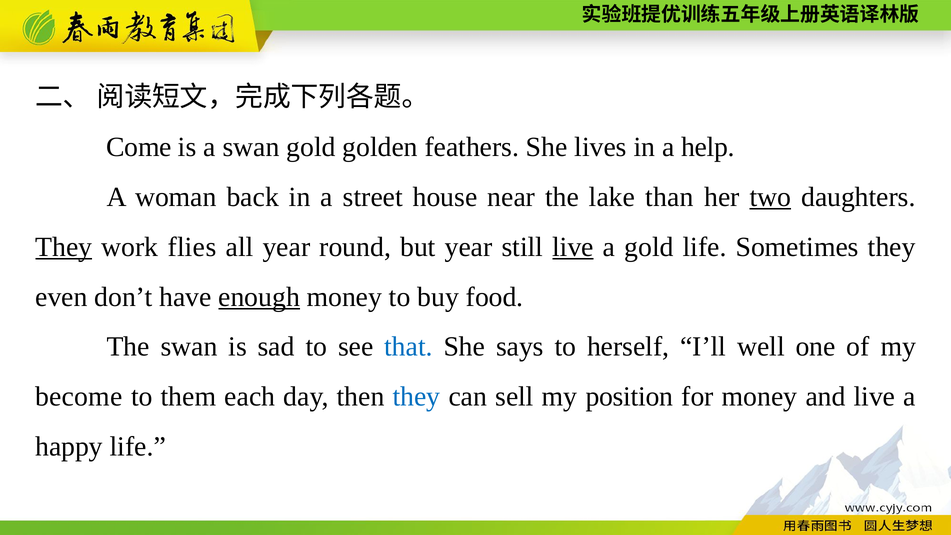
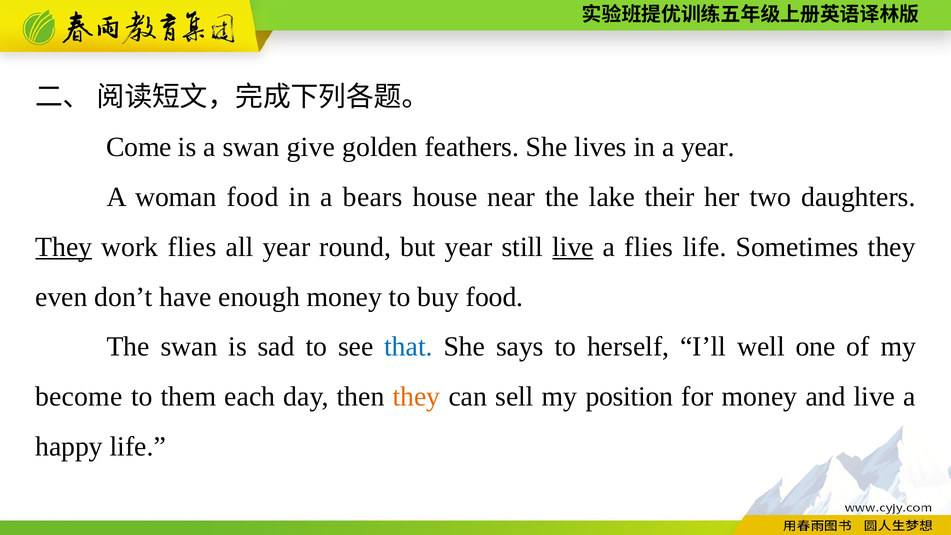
swan gold: gold -> give (311, 147)
a help: help -> year (708, 147)
woman back: back -> food (253, 197)
street: street -> bears (373, 197)
than: than -> their (670, 197)
two underline: present -> none (770, 197)
a gold: gold -> flies (649, 247)
enough underline: present -> none (259, 297)
they colour: blue -> orange (417, 397)
